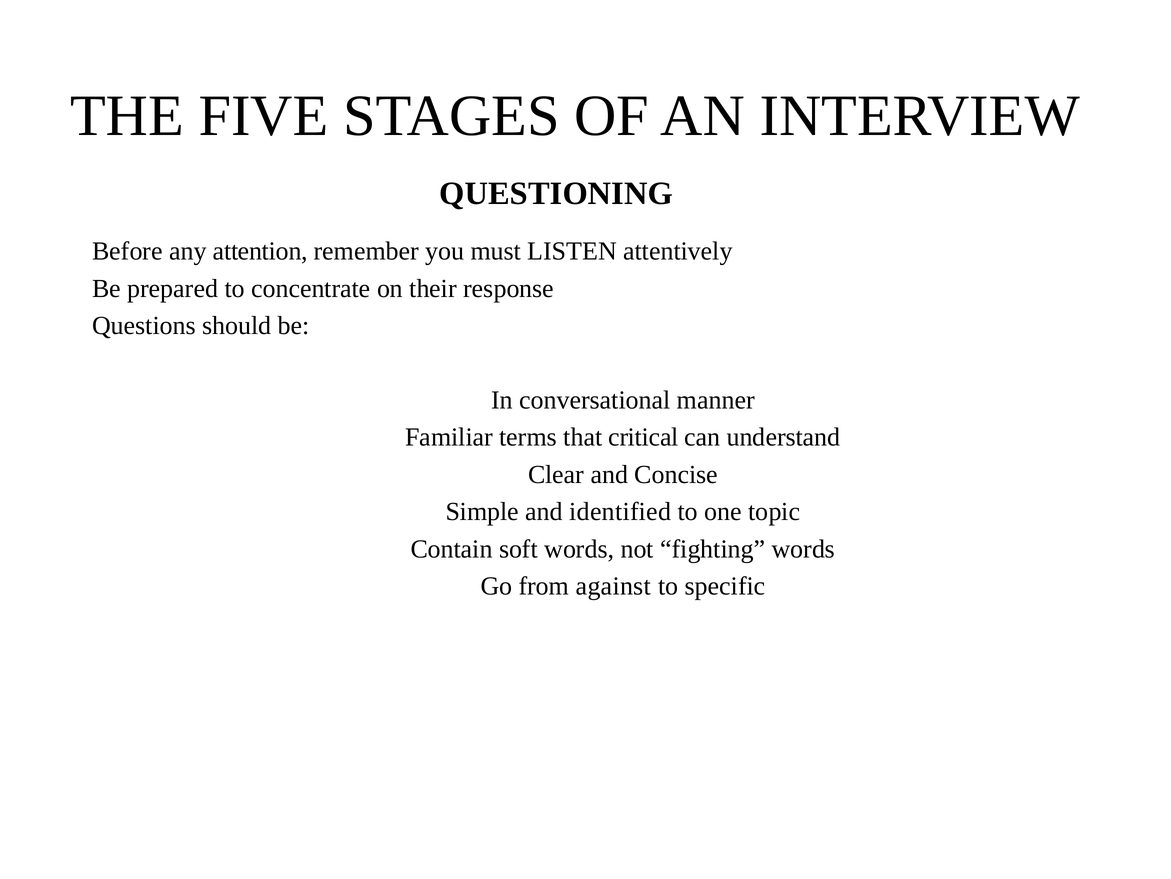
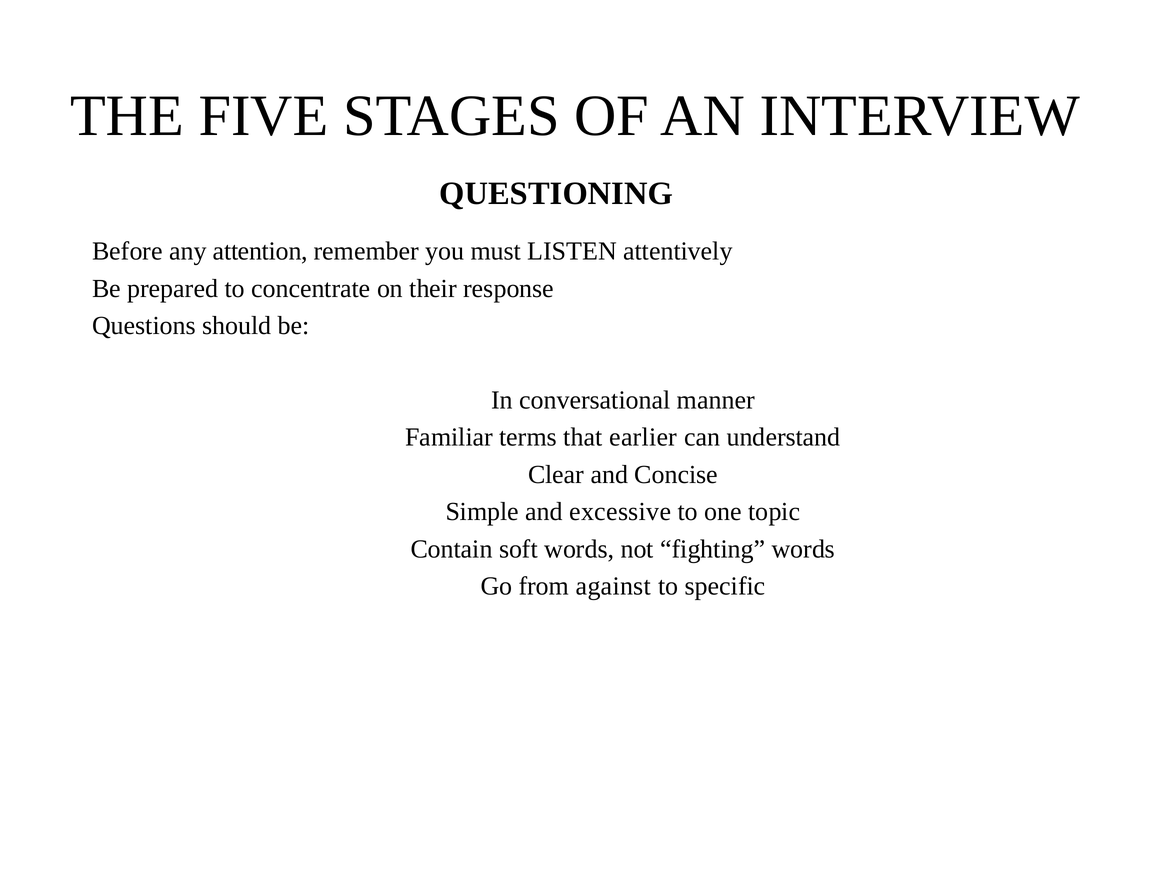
critical: critical -> earlier (643, 437)
identified: identified -> excessive (620, 511)
